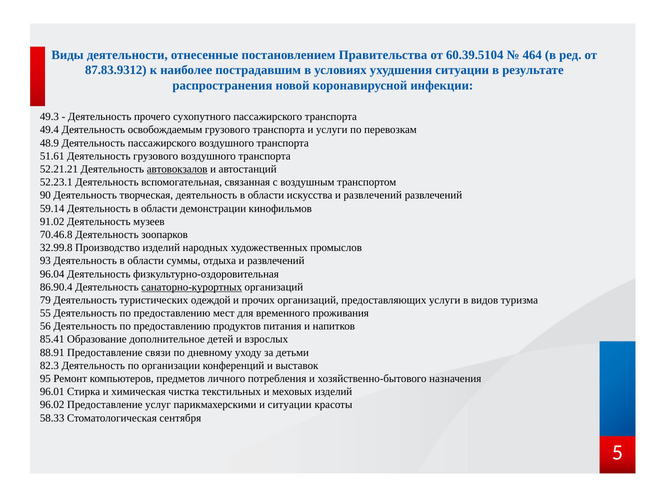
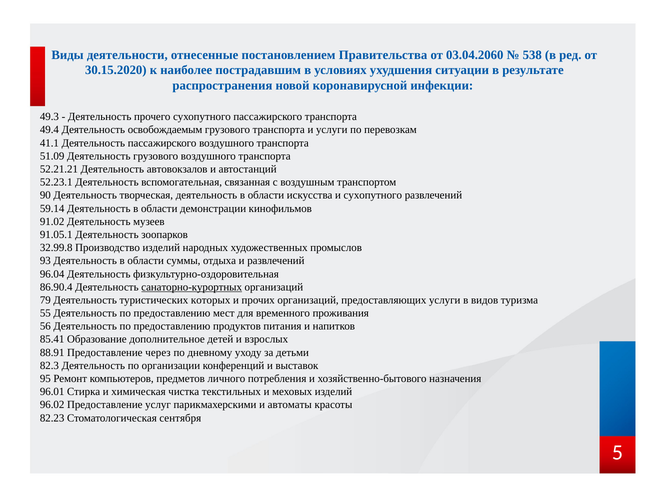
60.39.5104: 60.39.5104 -> 03.04.2060 (475, 55)
464: 464 -> 538 (532, 55)
87.83.9312: 87.83.9312 -> 30.15.2020 (116, 70)
48.9: 48.9 -> 41.1 (49, 143)
51.61: 51.61 -> 51.09 (52, 156)
автовокзалов underline: present -> none (177, 169)
искусства и развлечений: развлечений -> сухопутного (373, 195)
70.46.8: 70.46.8 -> 91.05.1 (56, 234)
одеждой: одеждой -> которых (211, 300)
связи: связи -> через (158, 352)
и ситуации: ситуации -> автоматы (290, 404)
58.33: 58.33 -> 82.23 (52, 418)
